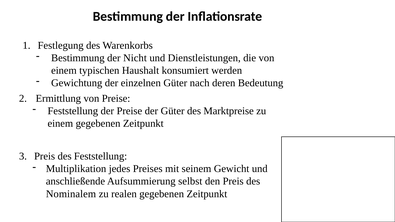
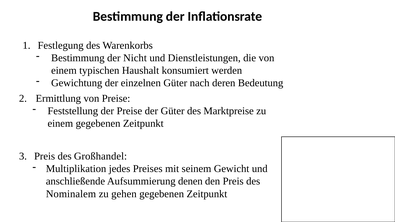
des Feststellung: Feststellung -> Großhandel (100, 156)
selbst: selbst -> denen (190, 181)
realen: realen -> gehen (124, 194)
